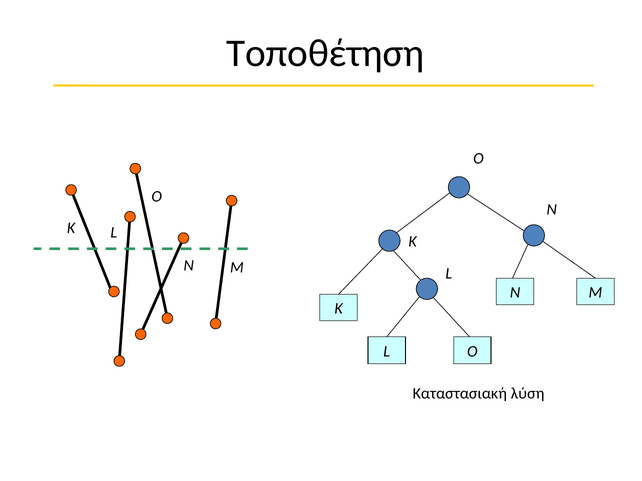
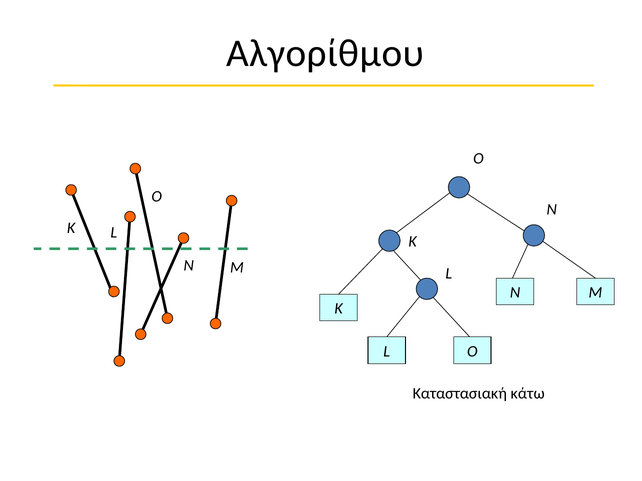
Τοποθέτηση: Τοποθέτηση -> Αλγορίθμου (325, 54)
λύση: λύση -> κάτω (528, 394)
